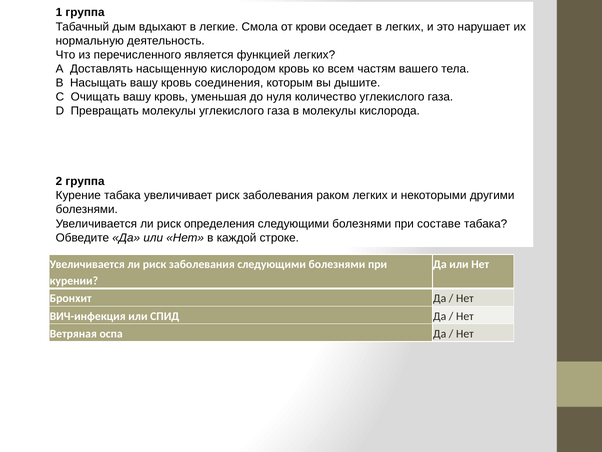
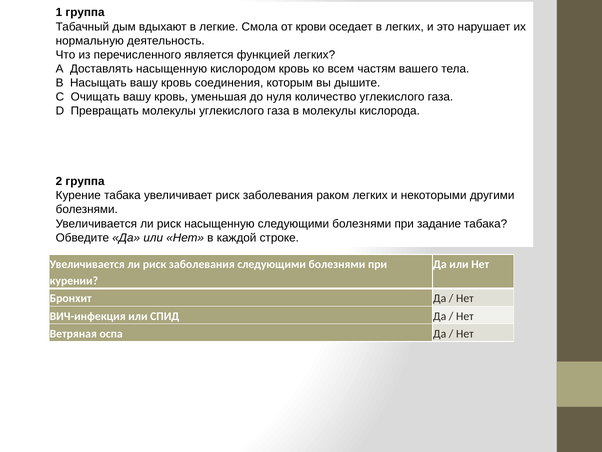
риск определения: определения -> насыщенную (219, 223)
составе: составе -> задание (439, 223)
